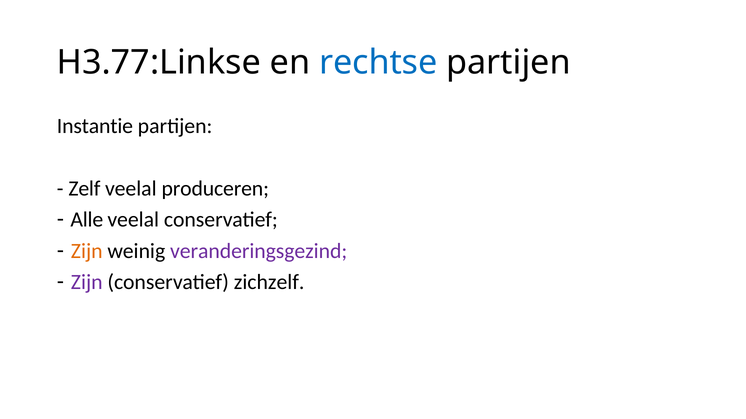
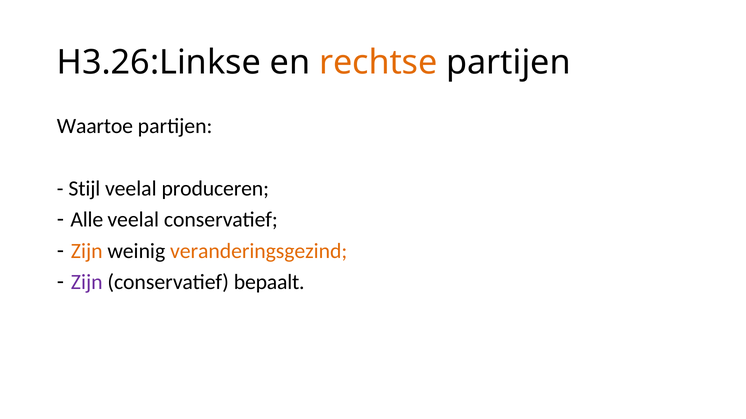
H3.77:Linkse: H3.77:Linkse -> H3.26:Linkse (159, 63)
rechtse colour: blue -> orange (378, 63)
Instantie: Instantie -> Waartoe (95, 126)
Zelf: Zelf -> Stijl (84, 189)
veranderingsgezind colour: purple -> orange (259, 251)
zichzelf: zichzelf -> bepaalt (269, 283)
